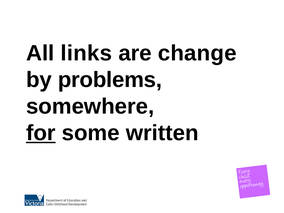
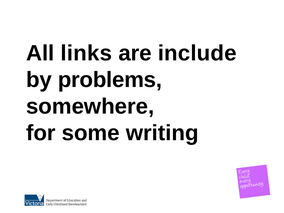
change: change -> include (197, 53)
for underline: present -> none (41, 133)
written: written -> writing (162, 133)
